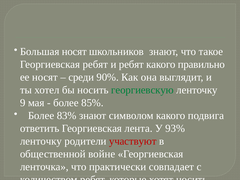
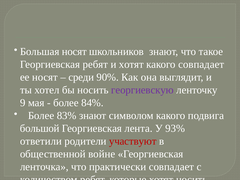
и ребят: ребят -> хотят (131, 64)
какого правильно: правильно -> совпадает (201, 64)
георгиевскую colour: green -> purple (142, 90)
85%: 85% -> 84% (92, 103)
ответить: ответить -> большой (40, 128)
ленточку: ленточку -> ответили (41, 141)
